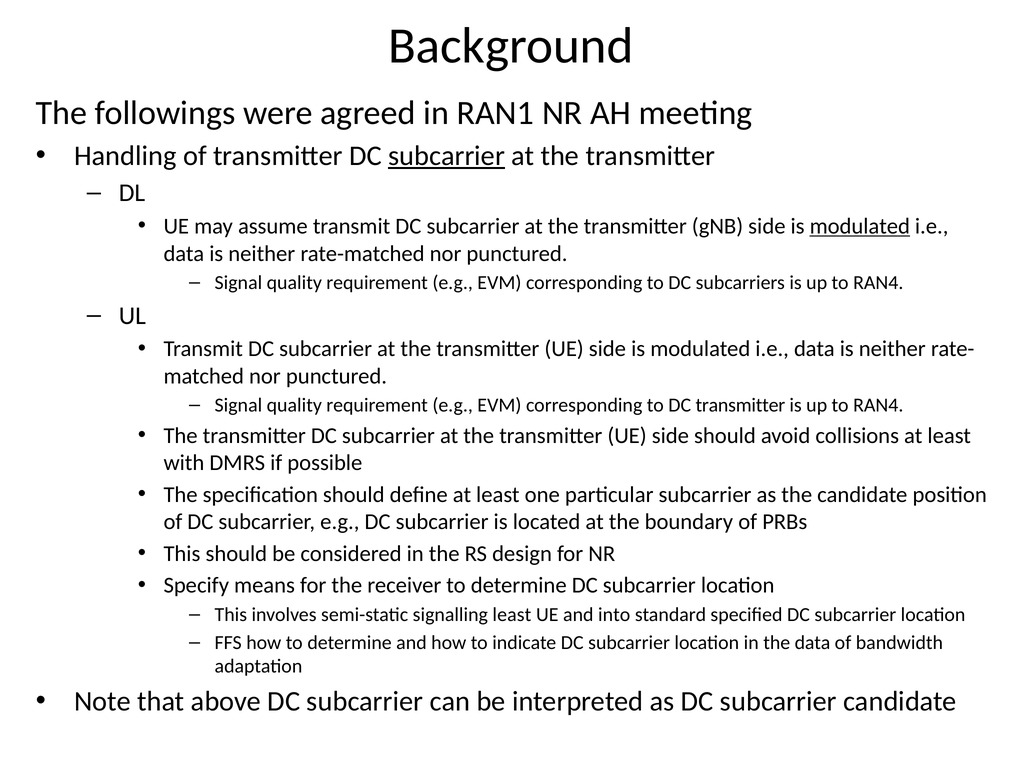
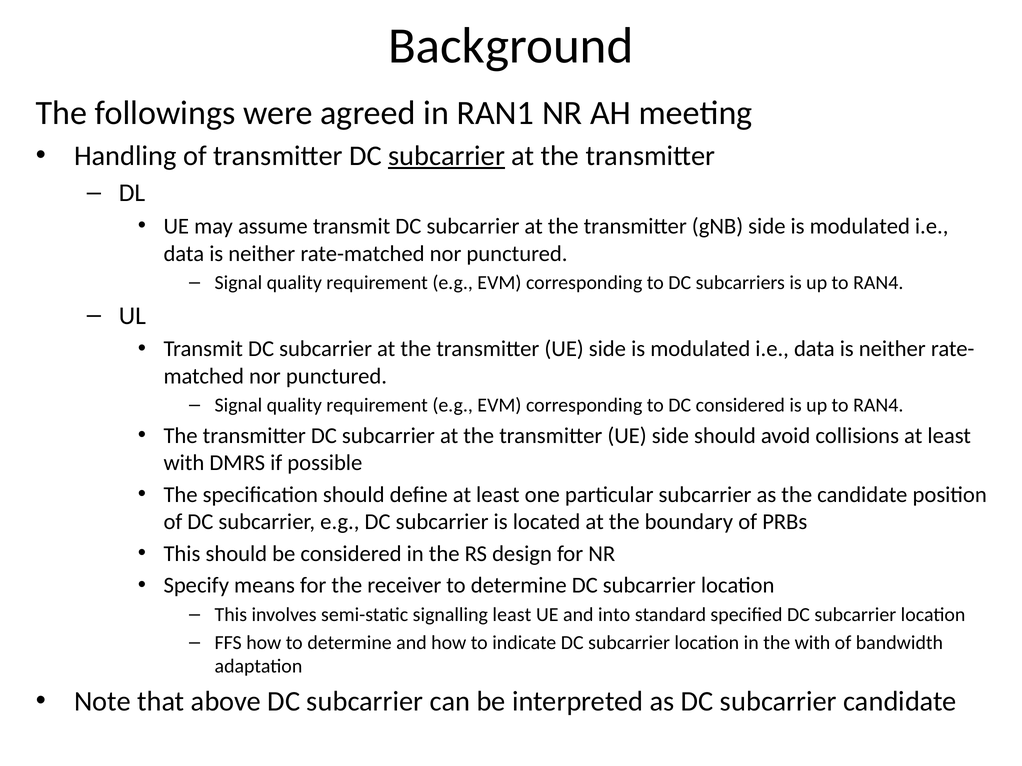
modulated underline: present -> none (860, 226)
DC transmitter: transmitter -> considered (740, 406)
the data: data -> with (812, 643)
